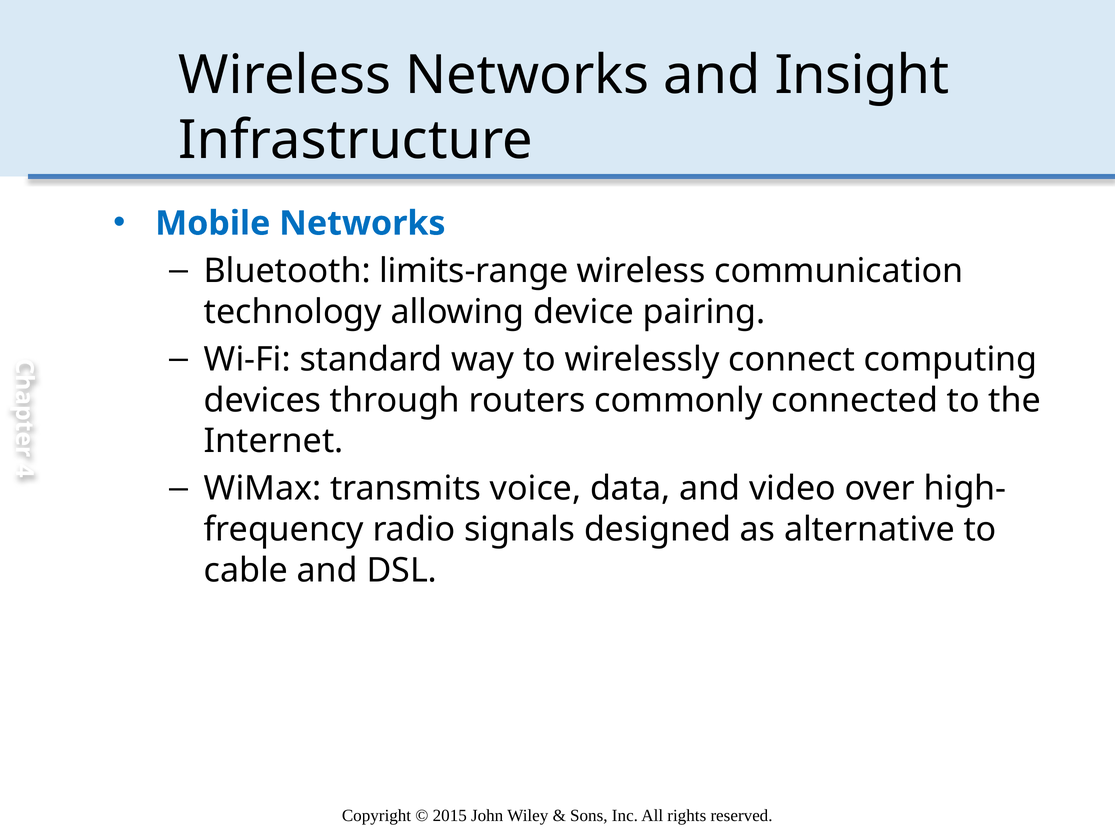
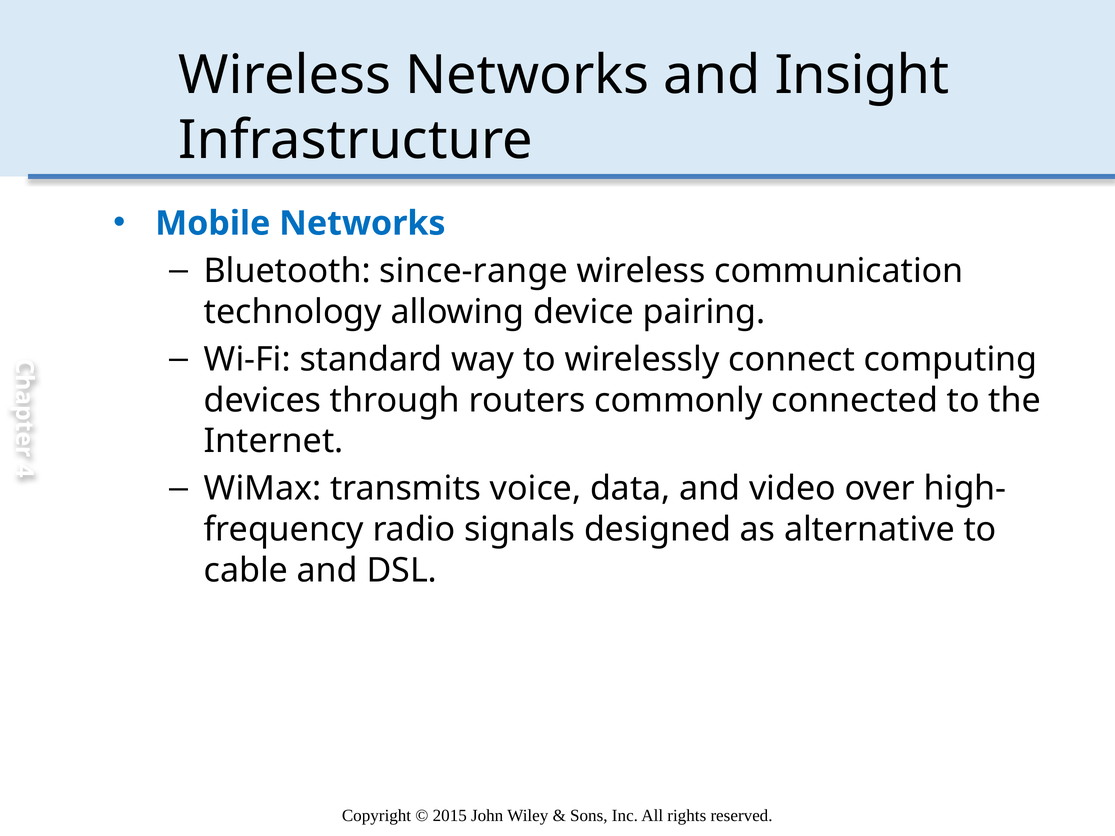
limits-range: limits-range -> since-range (474, 271)
